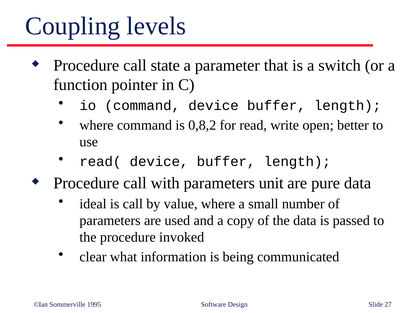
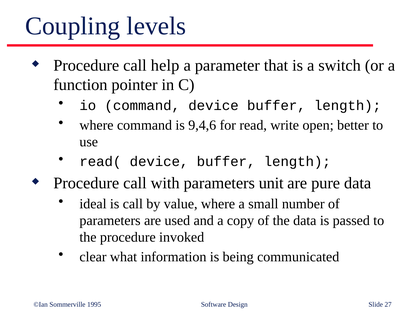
state: state -> help (165, 65)
0,8,2: 0,8,2 -> 9,4,6 (202, 125)
